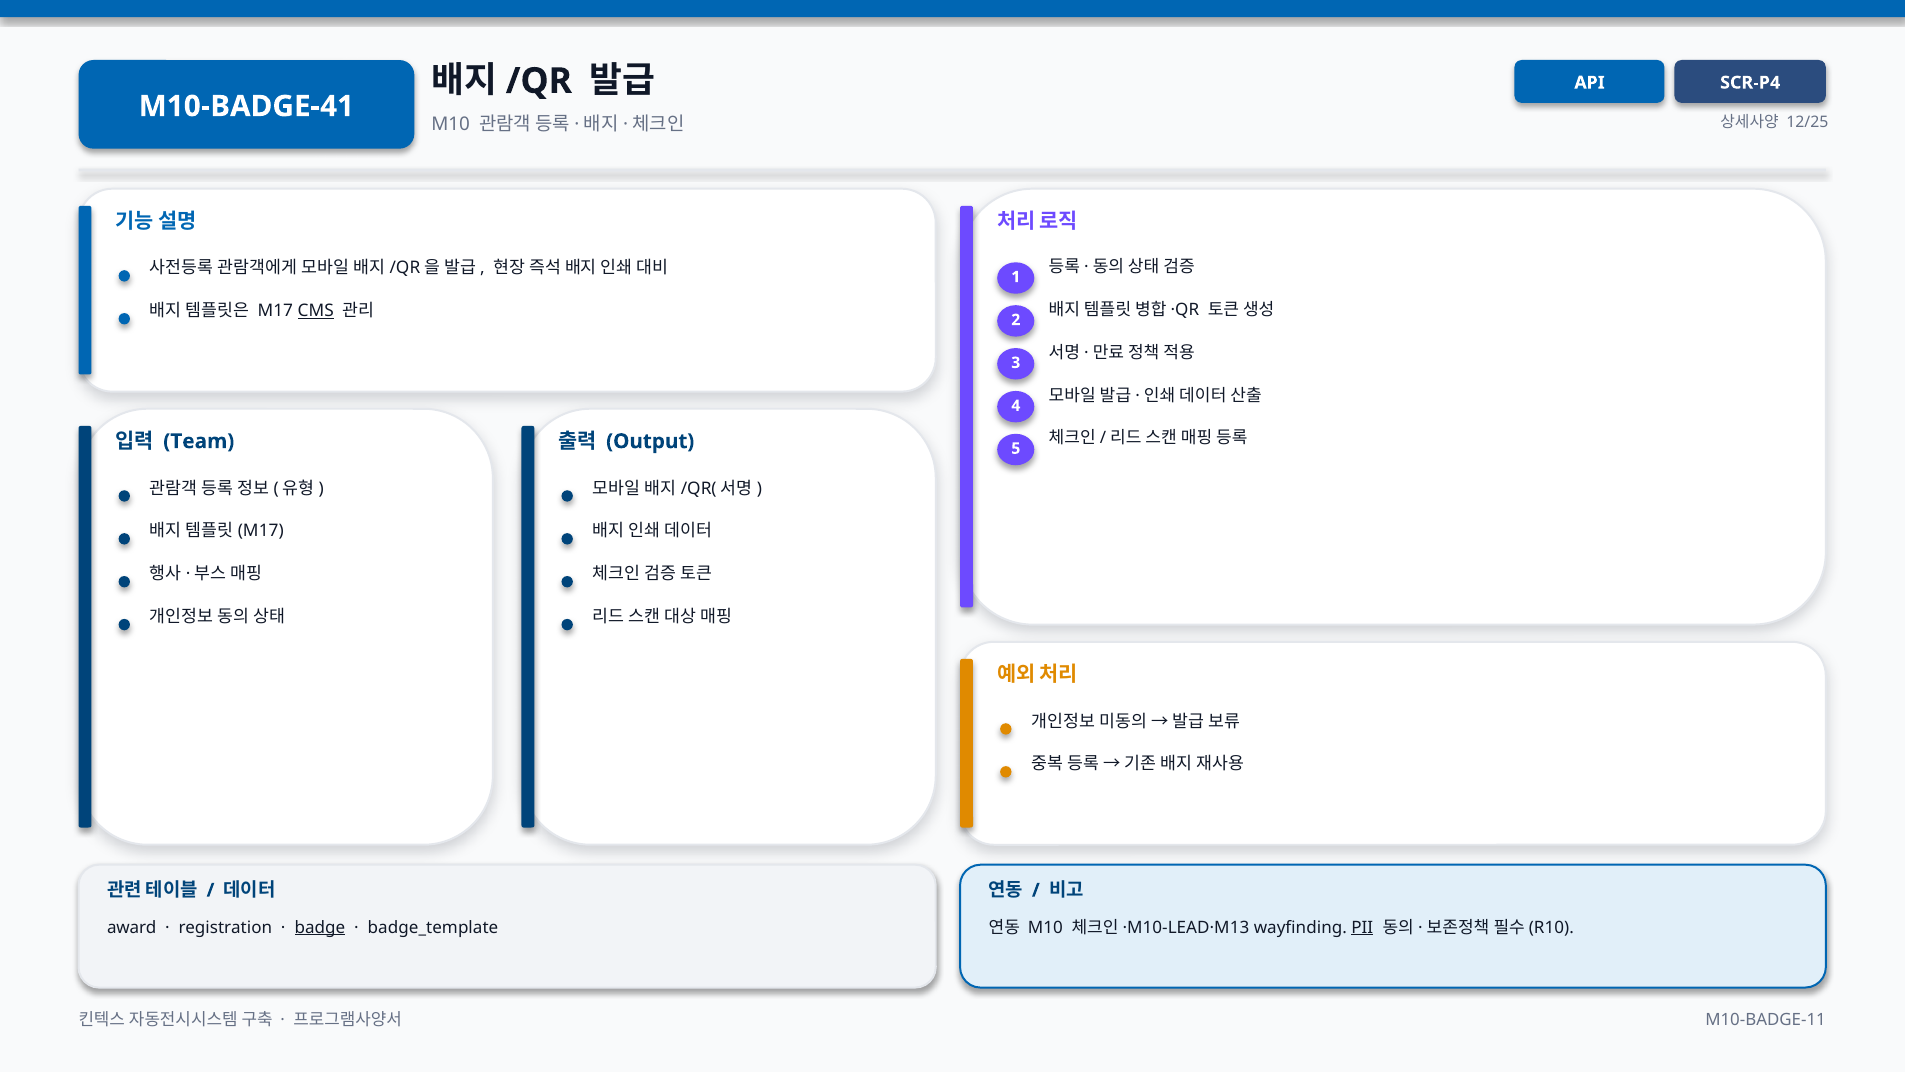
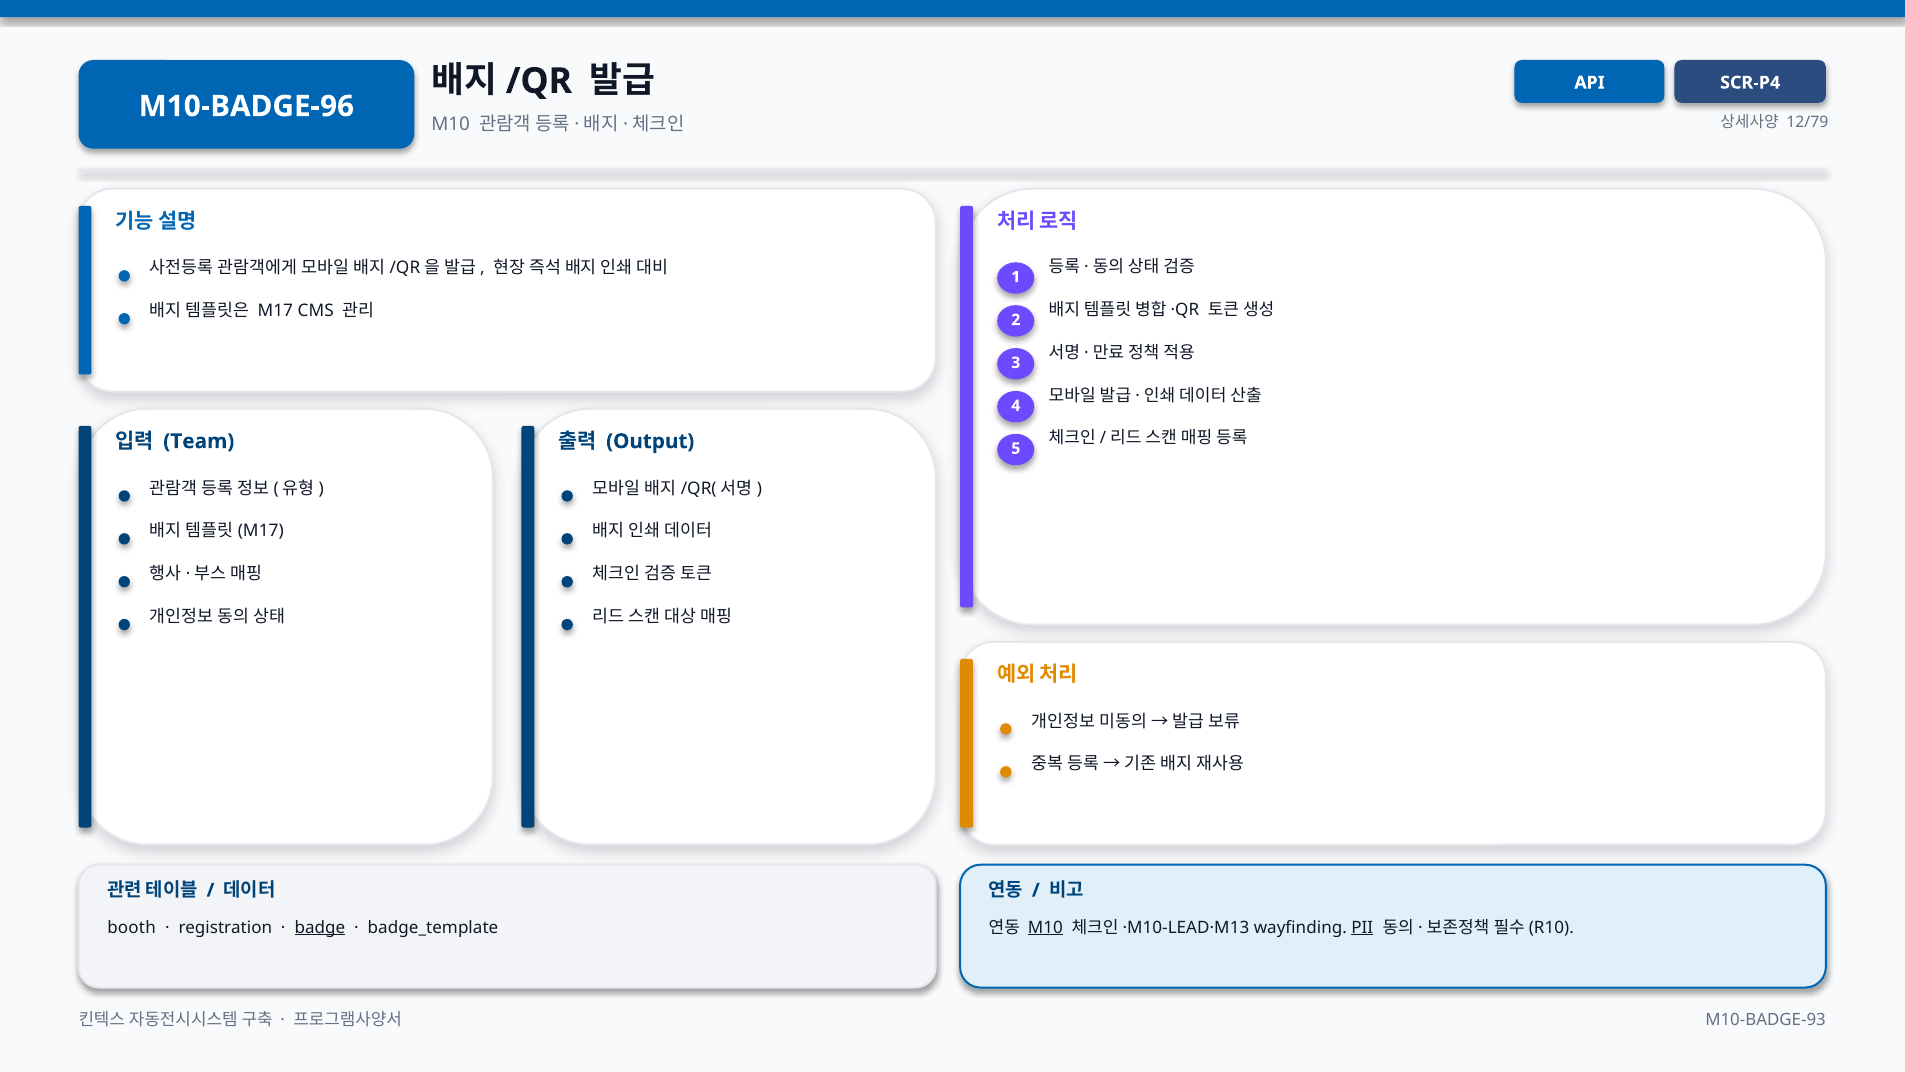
M10-BADGE-41: M10-BADGE-41 -> M10-BADGE-96 (246, 106)
12/25: 12/25 -> 12/79 (1807, 122)
CMS underline: present -> none (316, 311)
M10 underline: none -> present (1045, 927)
award: award -> booth (132, 927)
M10-BADGE-11: M10-BADGE-11 -> M10-BADGE-93 (1766, 1020)
